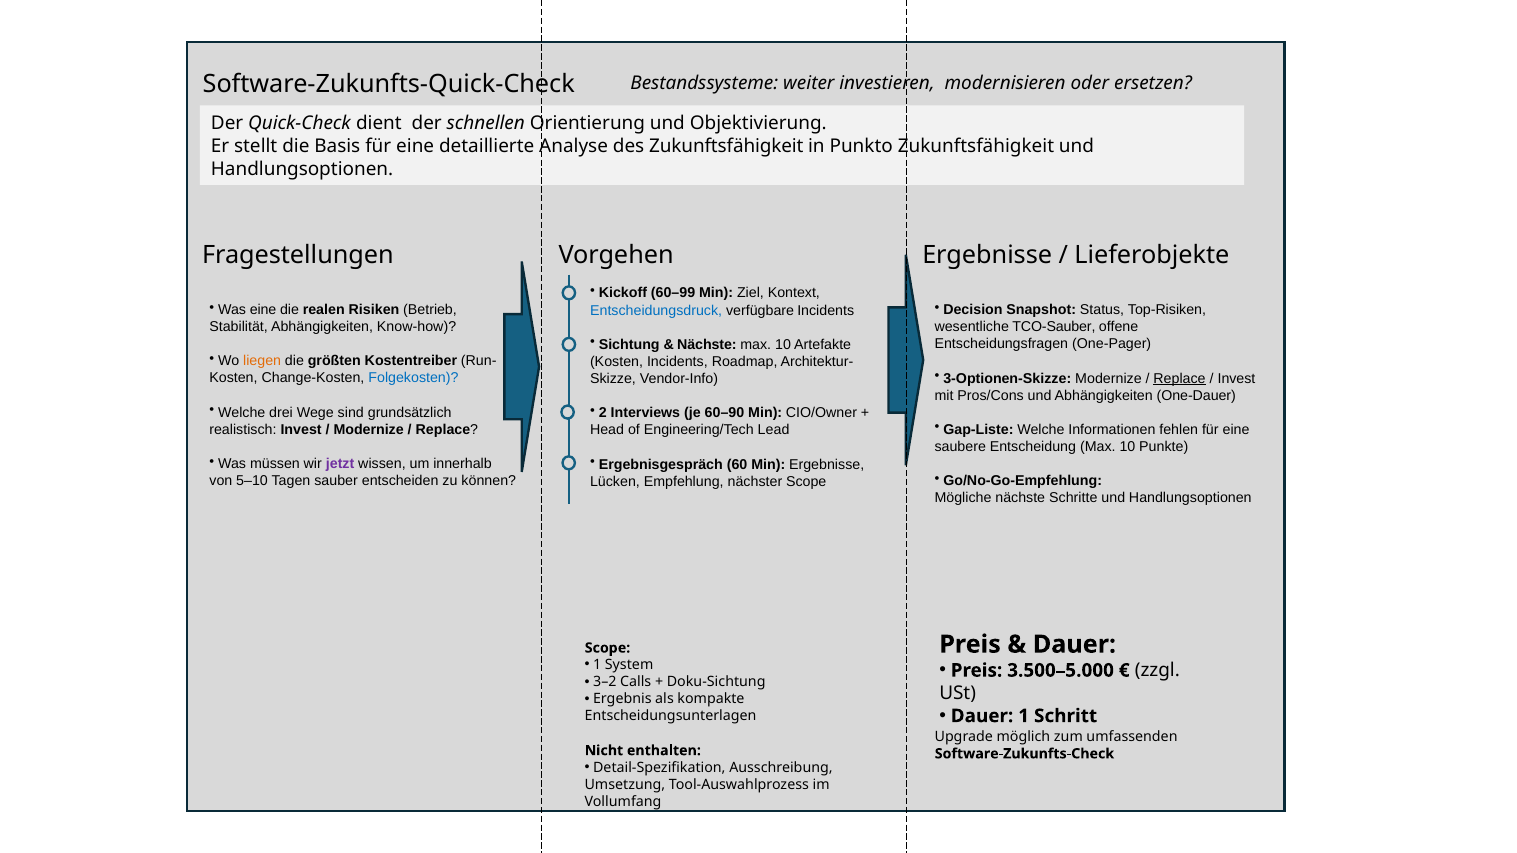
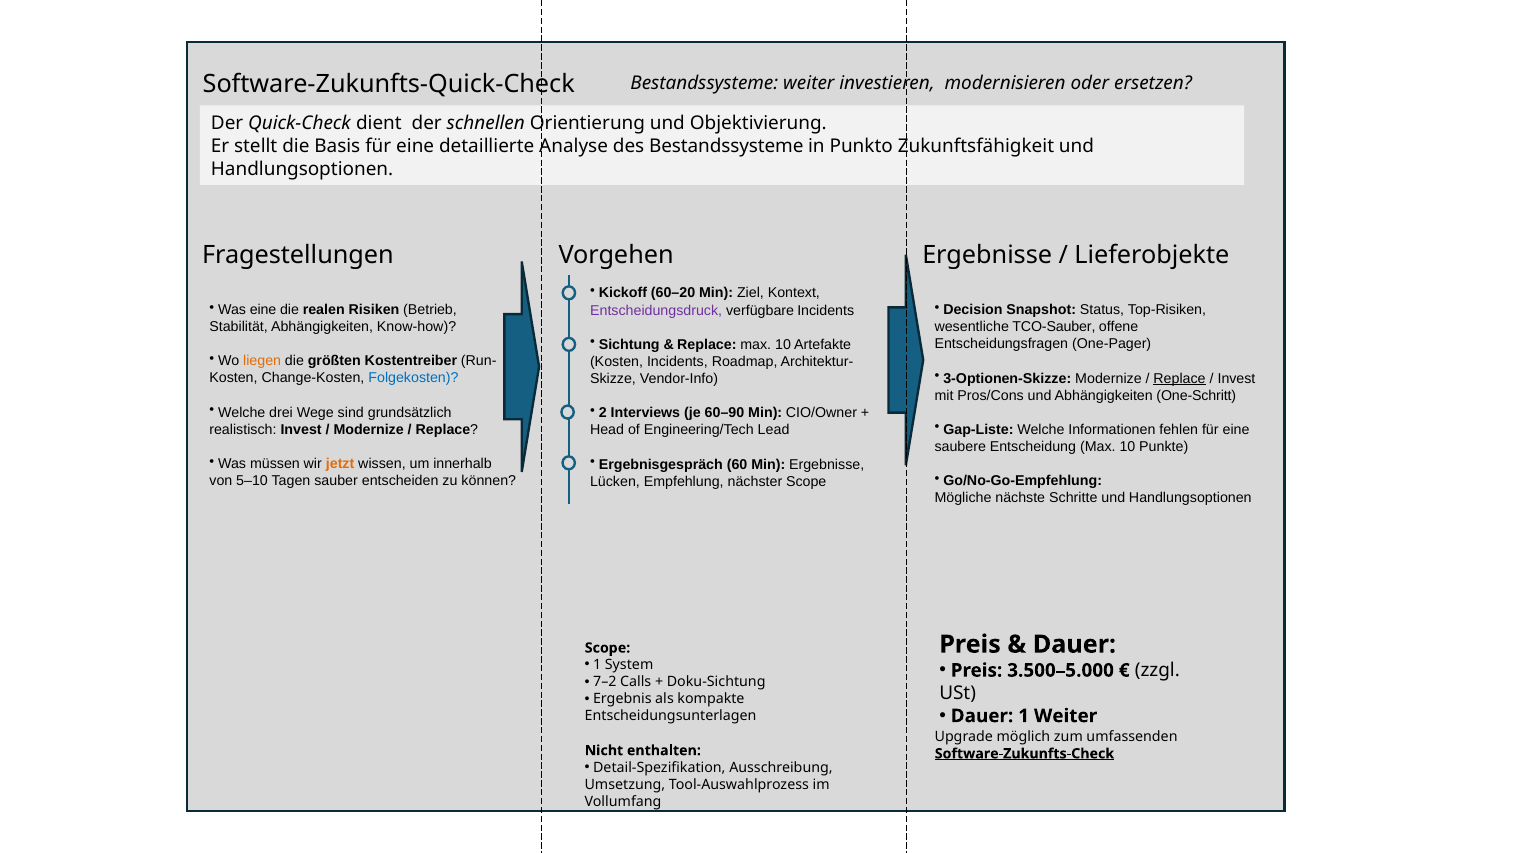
des Zukunftsfähigkeit: Zukunftsfähigkeit -> Bestandssysteme (726, 147)
60–99: 60–99 -> 60–20 (673, 293)
Entscheidungsdruck colour: blue -> purple (656, 311)
Nächste: Nächste -> Replace (707, 345)
One-Dauer: One-Dauer -> One-Schritt (1196, 396)
jetzt colour: purple -> orange (340, 464)
3–2: 3–2 -> 7–2 (605, 682)
1 Schritt: Schritt -> Weiter (1066, 716)
Software-Zukunfts-Check underline: none -> present (1024, 754)
